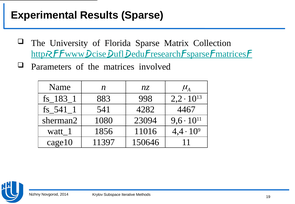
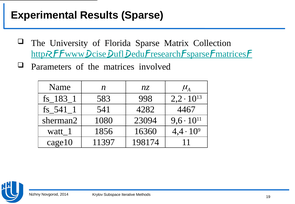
883: 883 -> 583 (104, 99)
11016: 11016 -> 16360 (146, 131)
150646: 150646 -> 198174 (145, 142)
